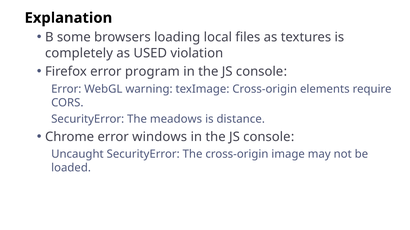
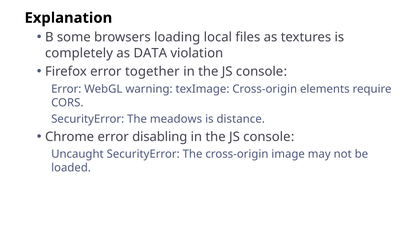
USED: USED -> DATA (150, 53)
program: program -> together (152, 72)
windows: windows -> disabling (160, 137)
